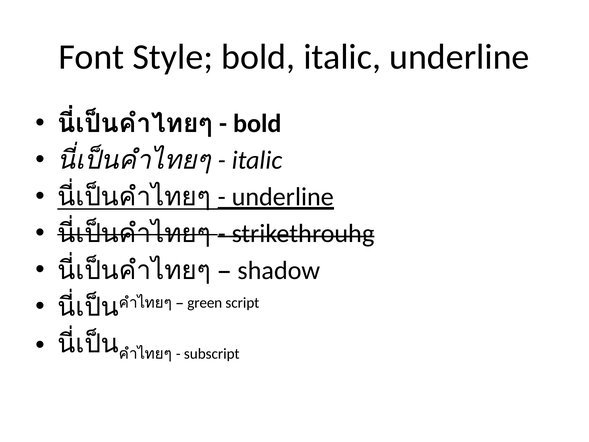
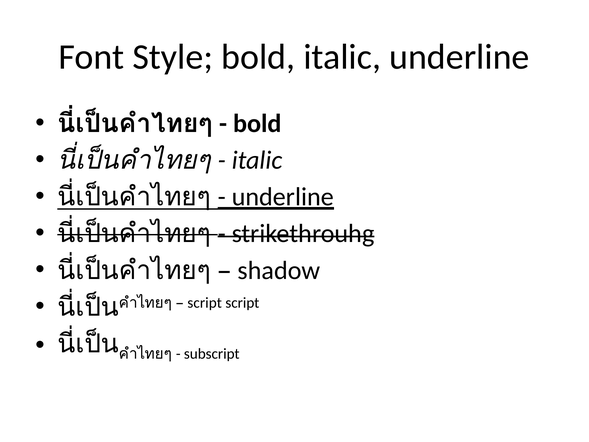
green: green -> script (205, 303)
